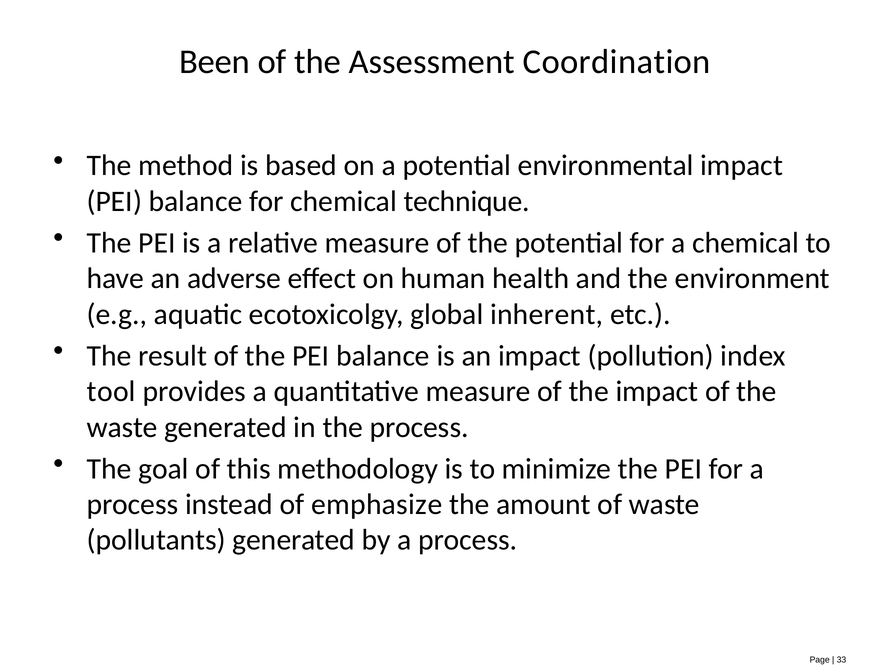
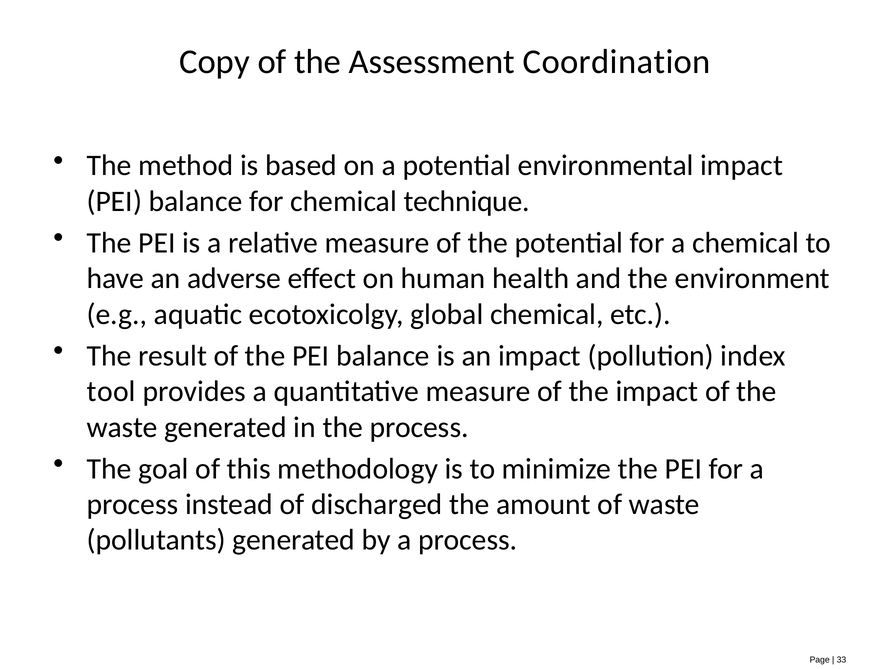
Been: Been -> Copy (215, 62)
global inherent: inherent -> chemical (547, 314)
emphasize: emphasize -> discharged (377, 504)
